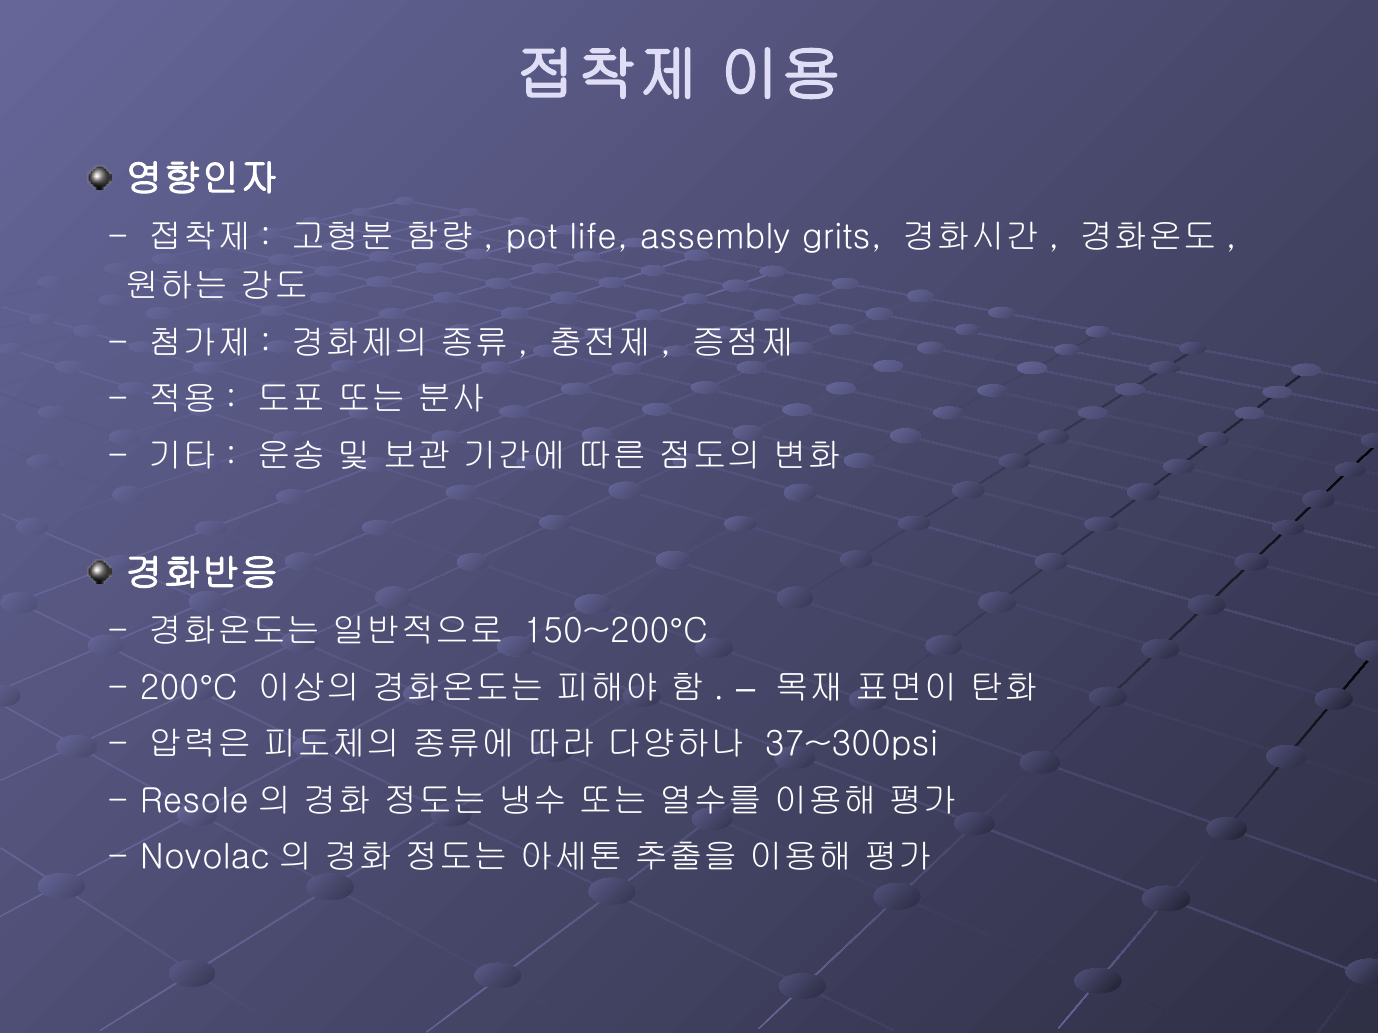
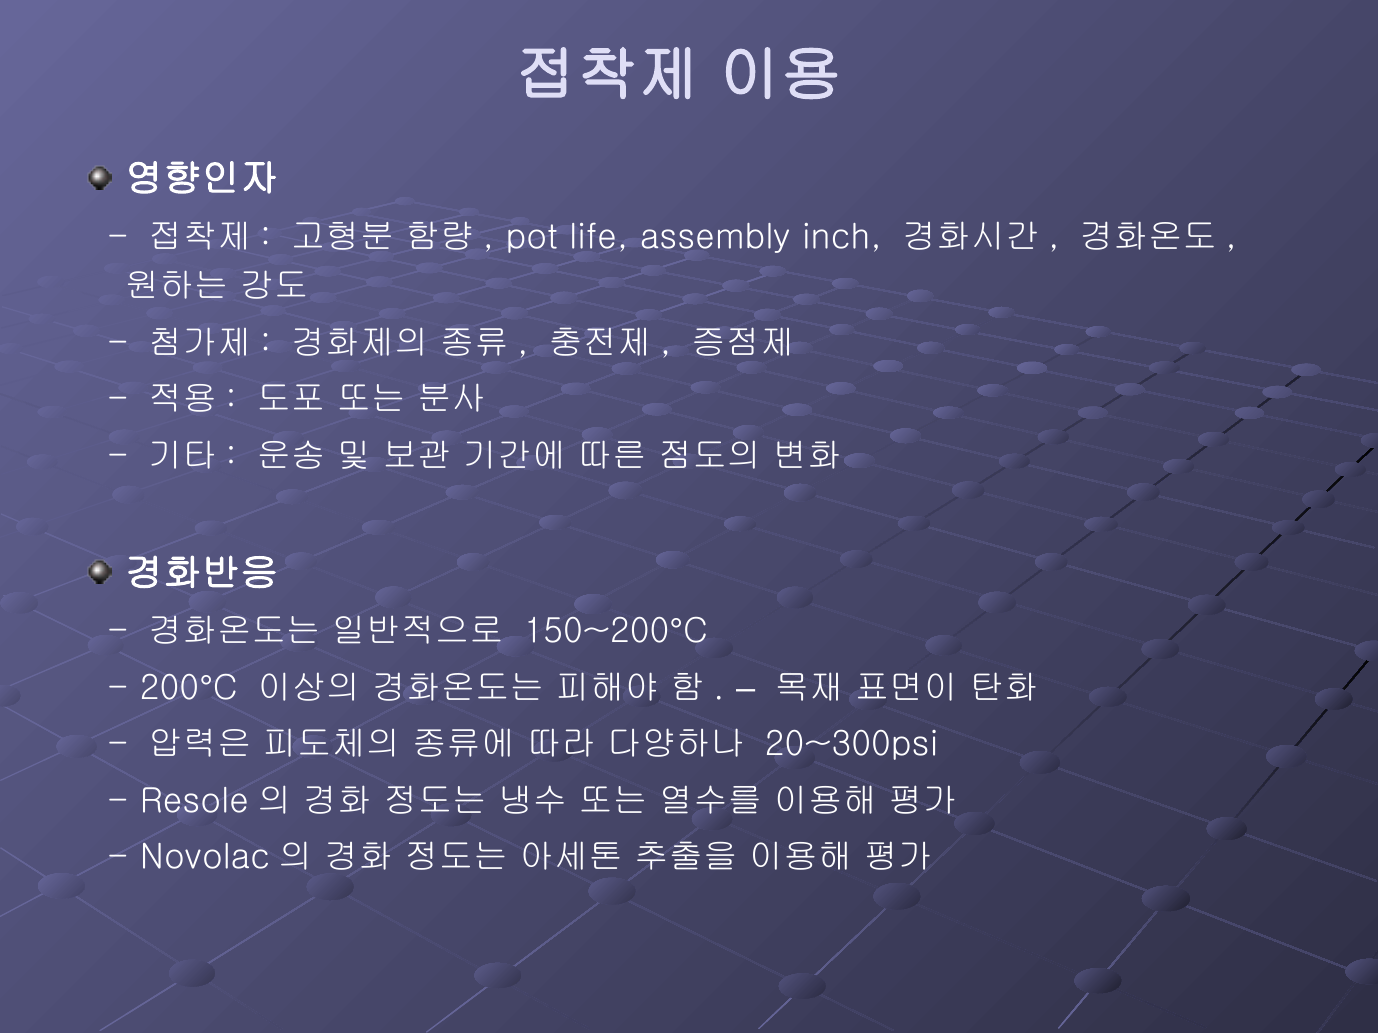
grits: grits -> inch (842, 237)
37~300psi: 37~300psi -> 20~300psi (851, 745)
